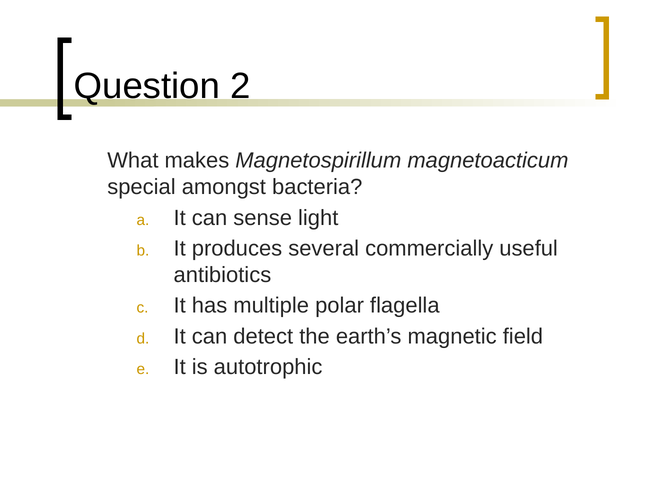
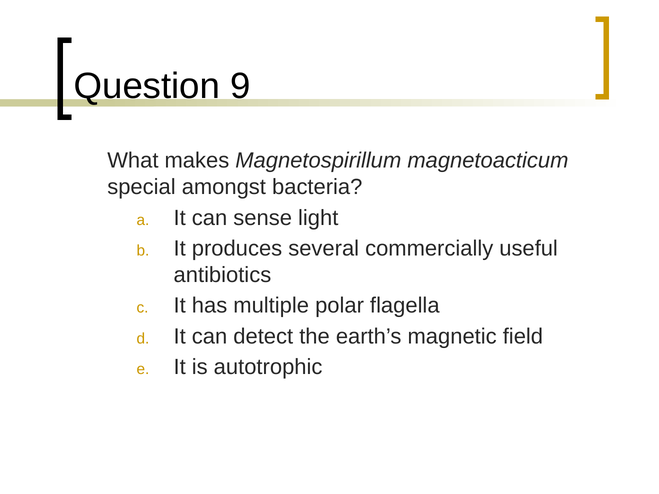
2: 2 -> 9 (240, 86)
